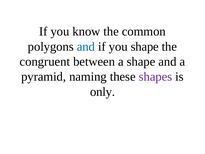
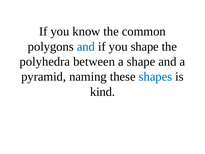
congruent: congruent -> polyhedra (45, 62)
shapes colour: purple -> blue (155, 77)
only: only -> kind (103, 92)
